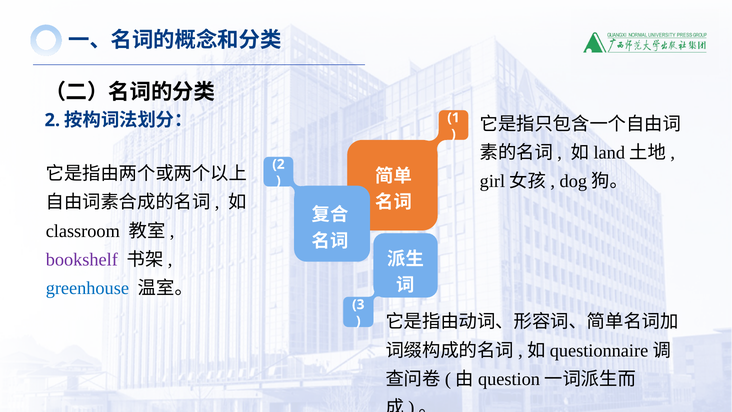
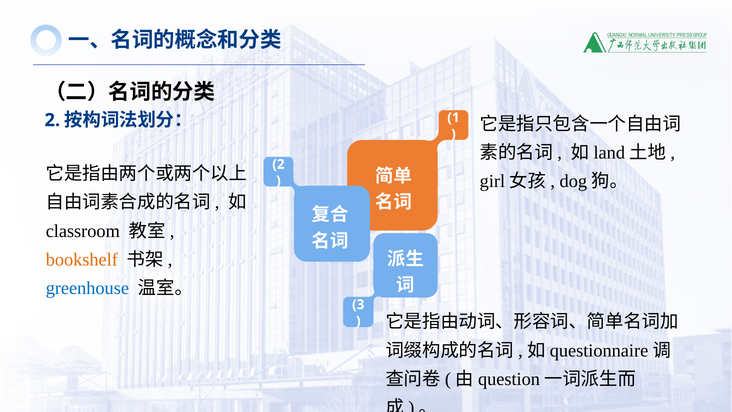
bookshelf colour: purple -> orange (82, 259)
